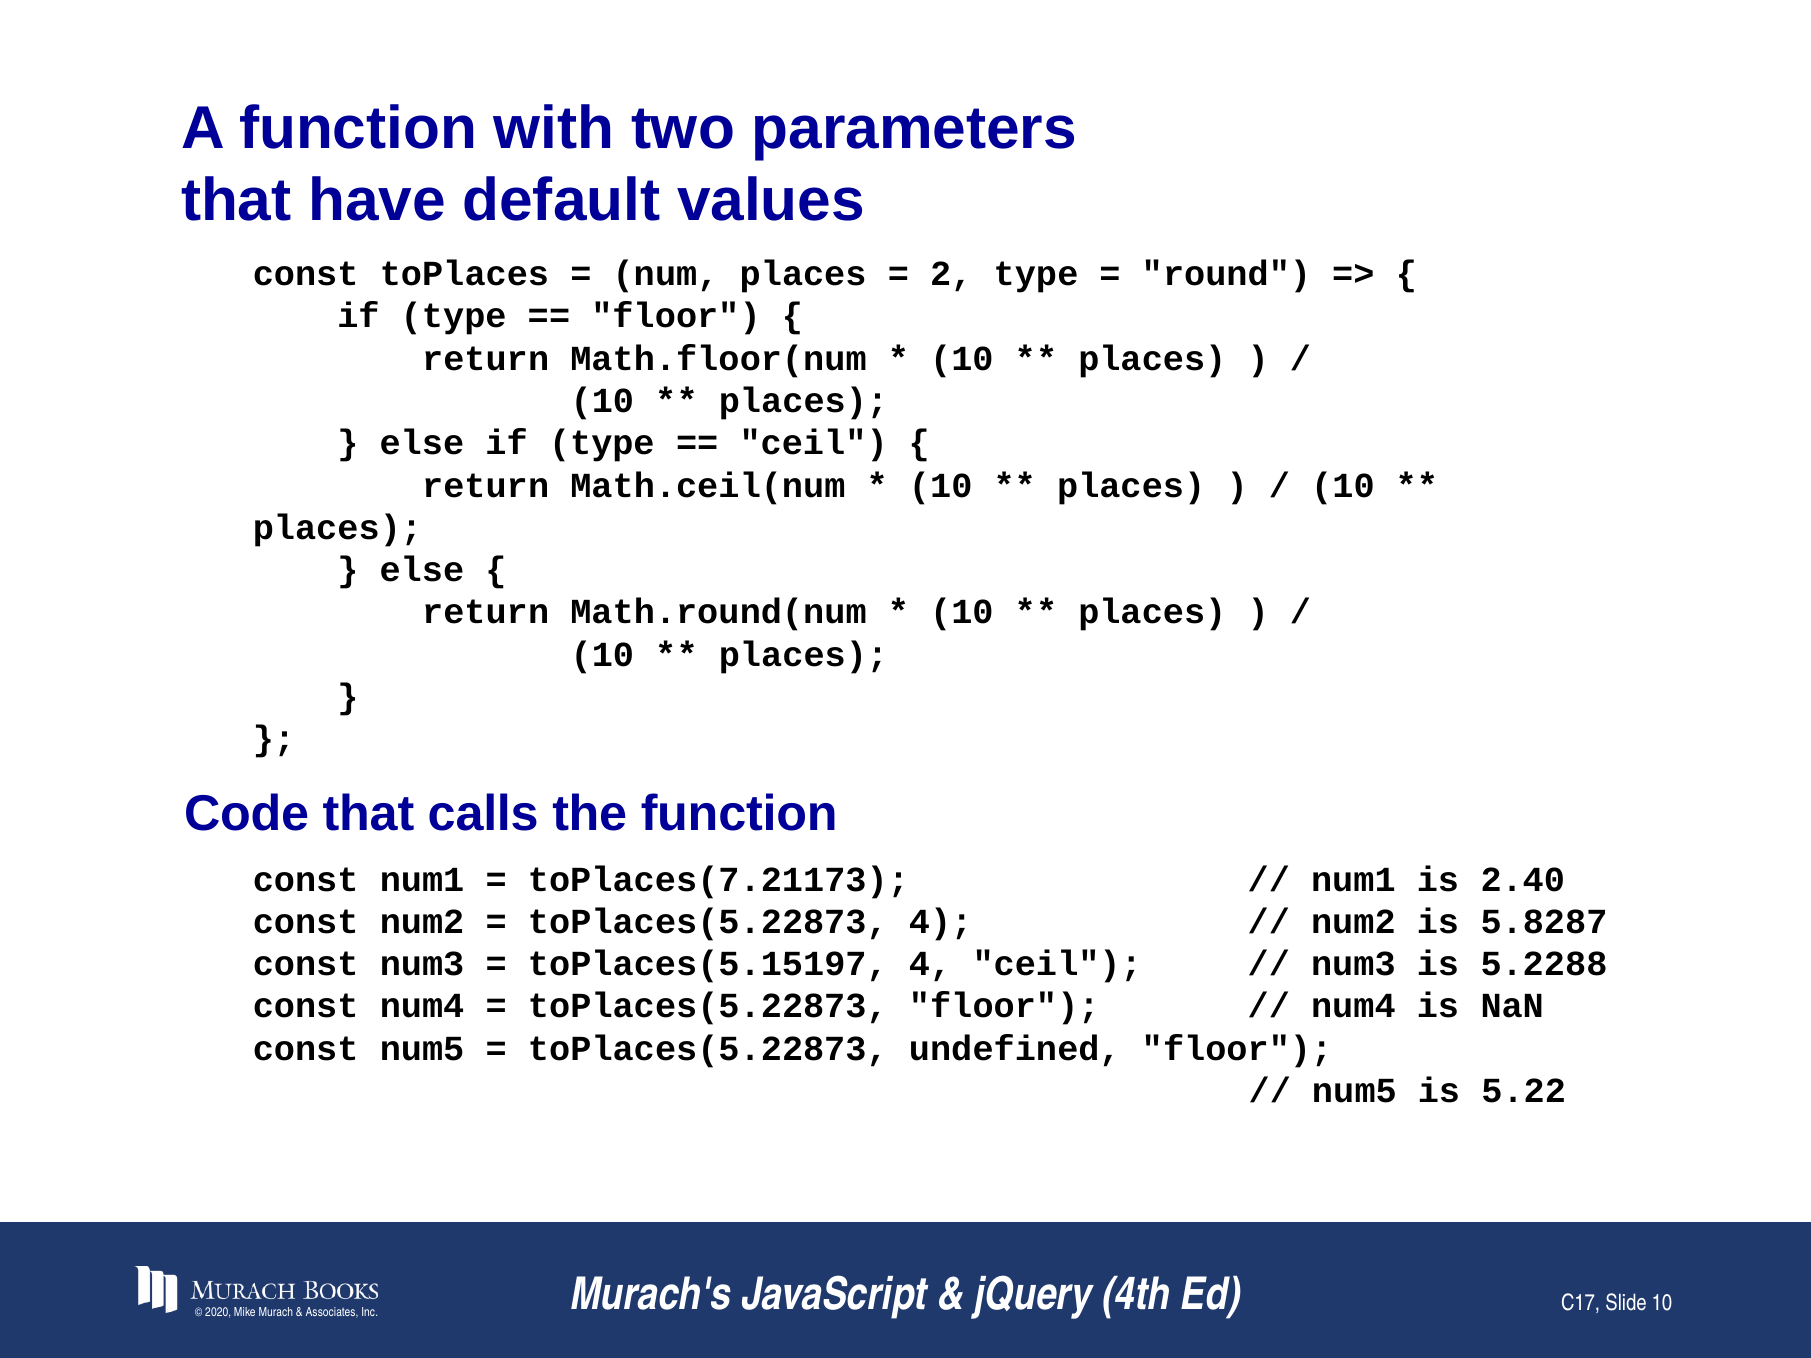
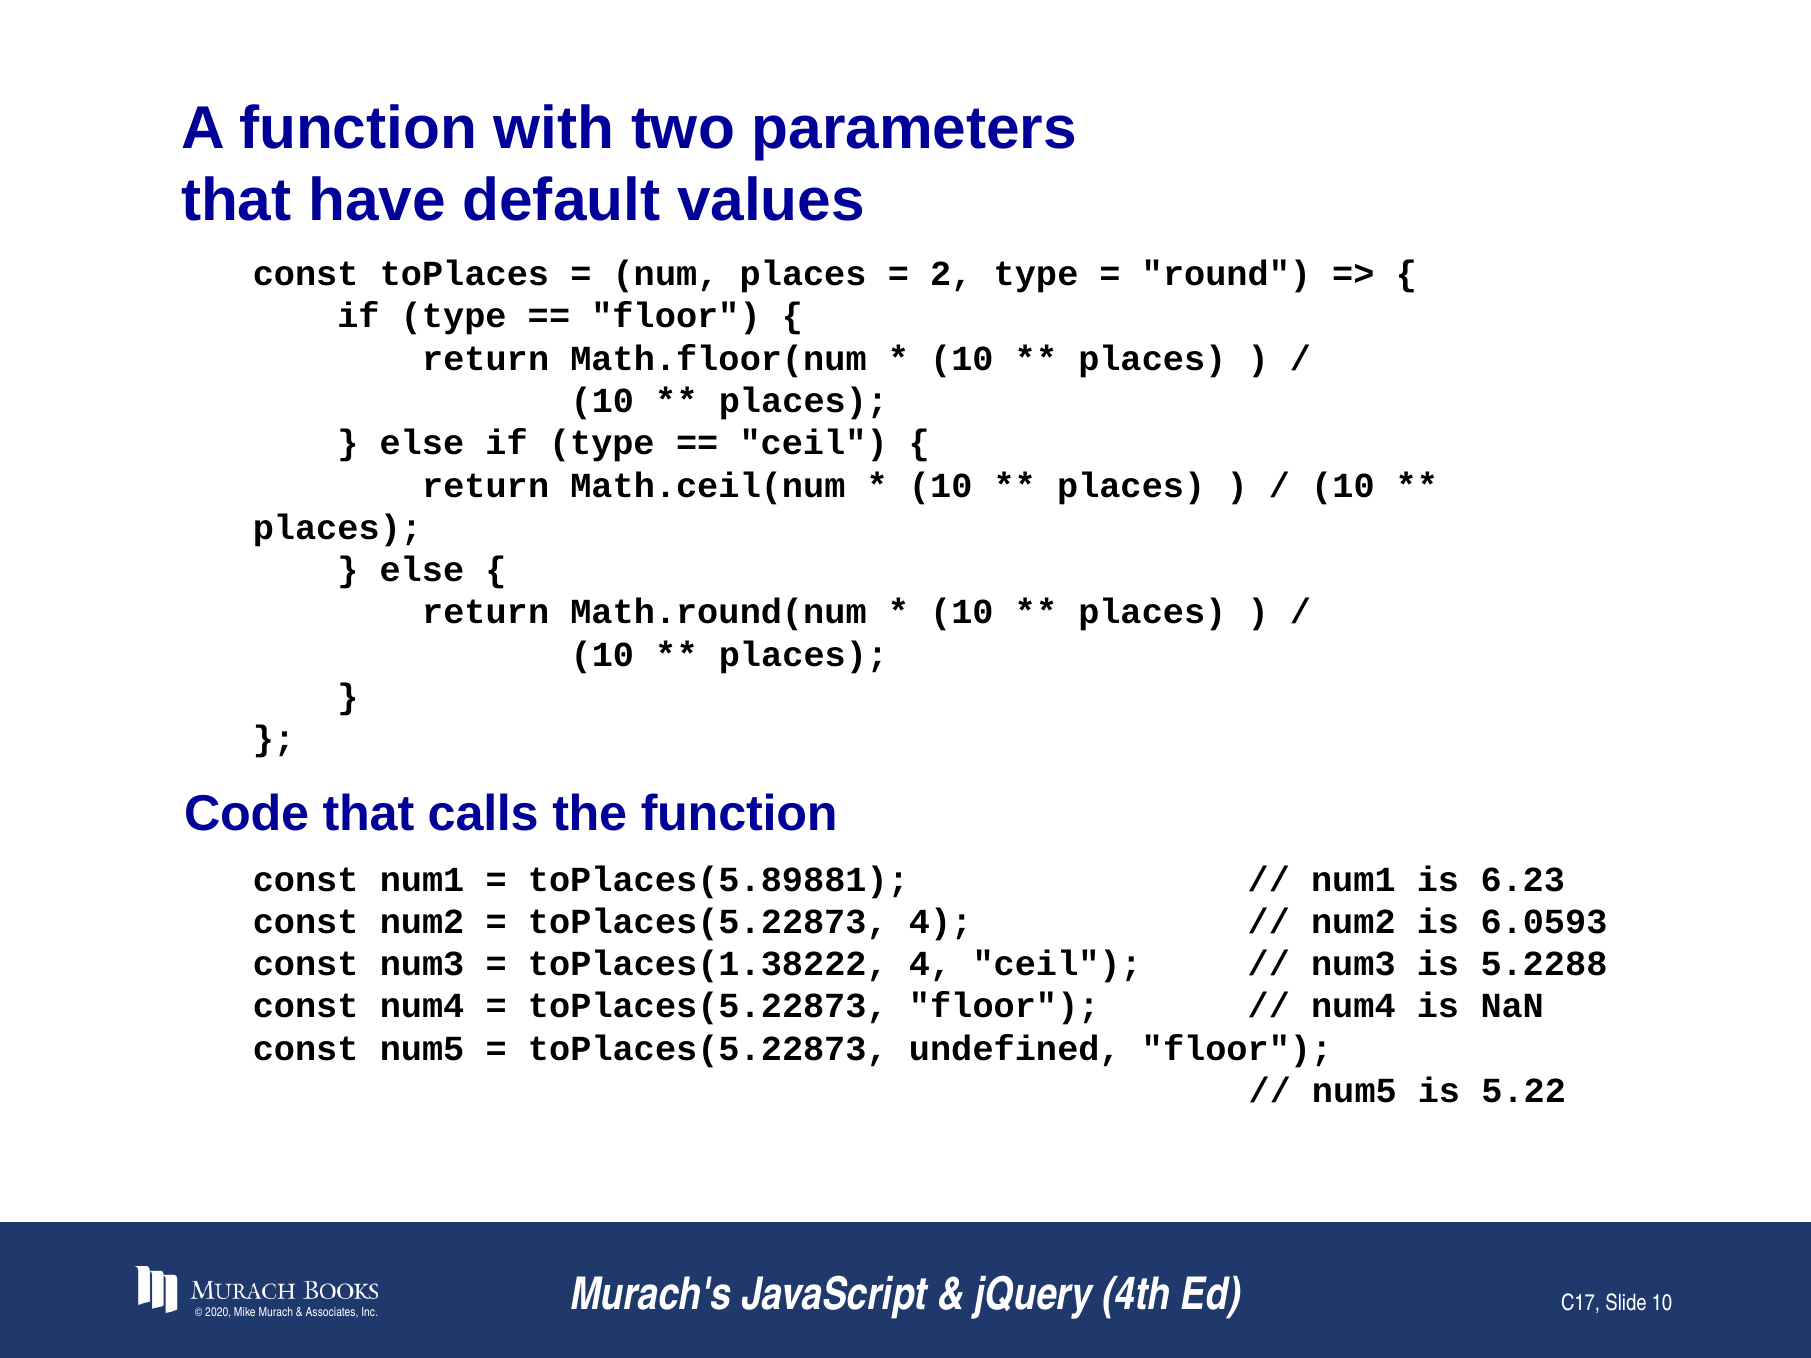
toPlaces(7.21173: toPlaces(7.21173 -> toPlaces(5.89881 (718, 880)
2.40: 2.40 -> 6.23 (1523, 880)
5.8287: 5.8287 -> 6.0593 (1544, 922)
toPlaces(5.15197: toPlaces(5.15197 -> toPlaces(1.38222 (708, 964)
